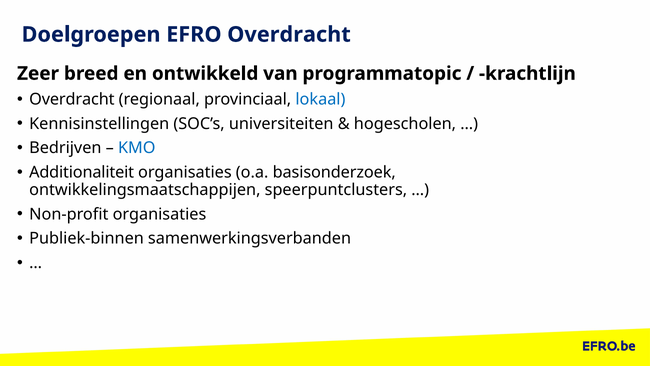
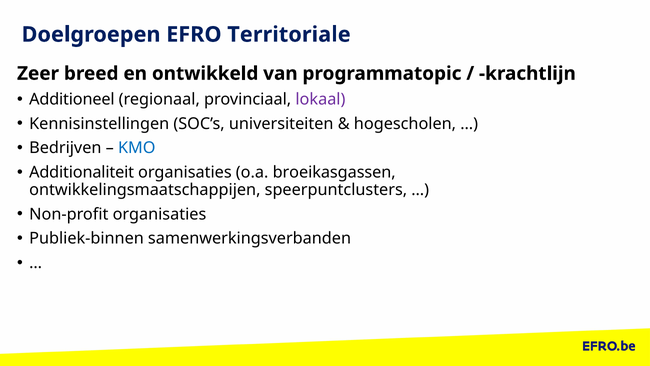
EFRO Overdracht: Overdracht -> Territoriale (289, 35)
Overdracht: Overdracht -> Additioneel (72, 99)
lokaal colour: blue -> purple (320, 99)
basisonderzoek: basisonderzoek -> broeikasgassen (334, 172)
